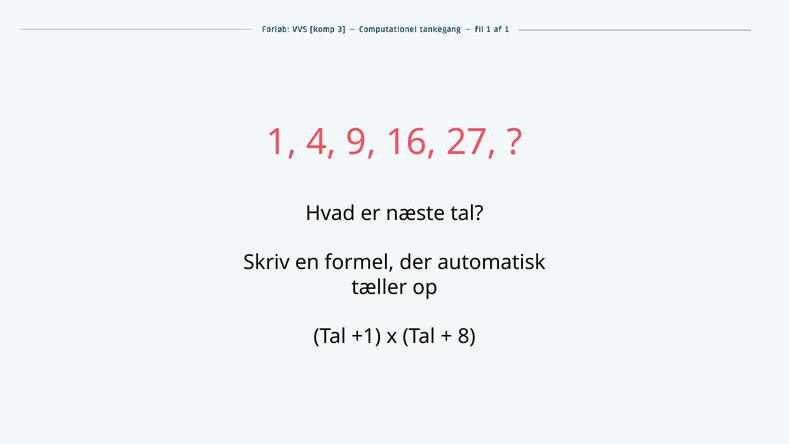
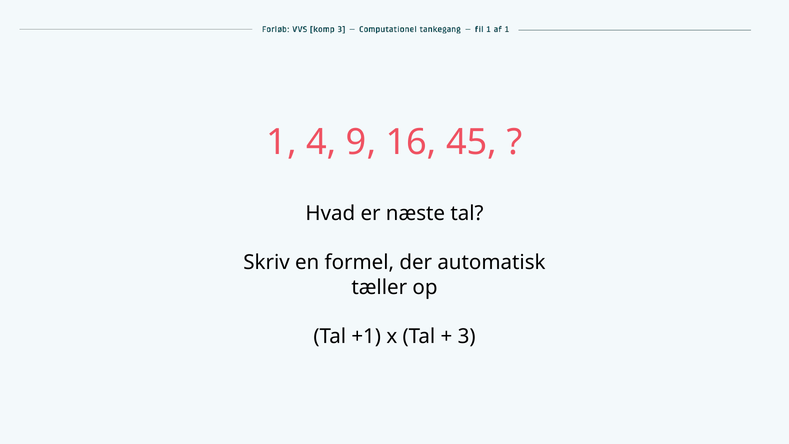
27: 27 -> 45 (472, 142)
8: 8 -> 3 (467, 337)
